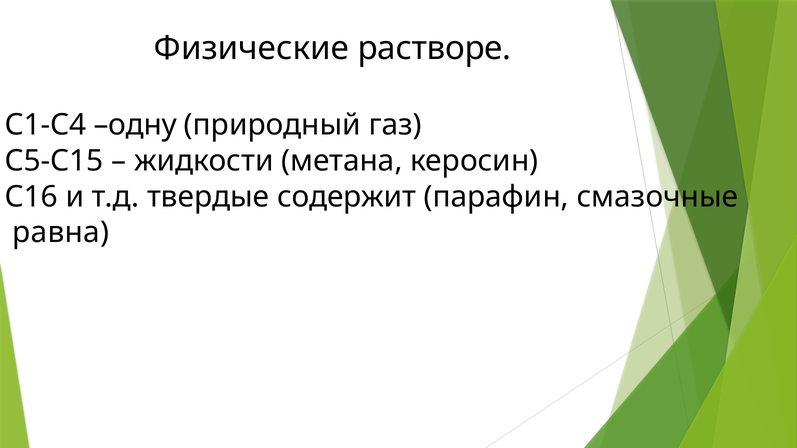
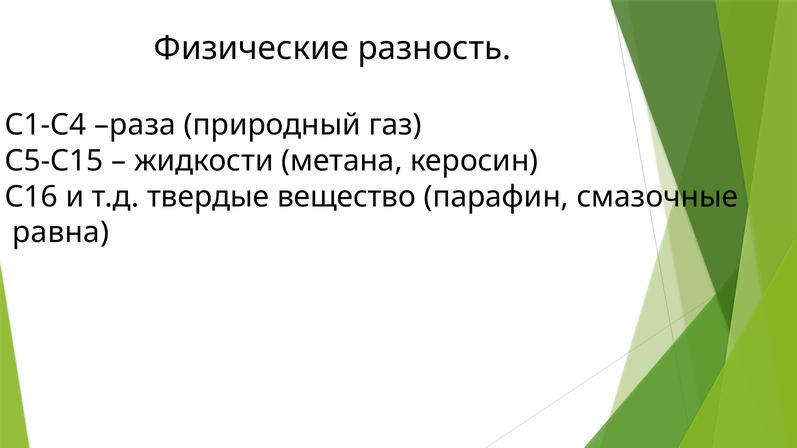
растворе: растворе -> разность (434, 48)
одну: одну -> раза (135, 125)
содержит: содержит -> вещество (347, 197)
